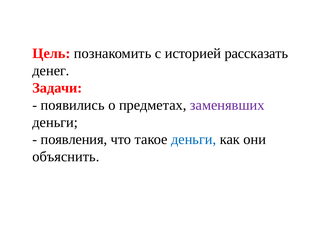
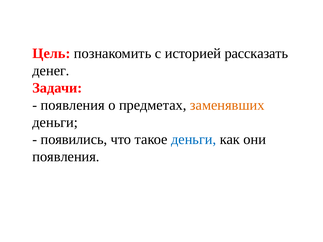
появились: появились -> появления (73, 105)
заменявших colour: purple -> orange (227, 105)
появления: появления -> появились (74, 140)
объяснить: объяснить -> появления (66, 157)
